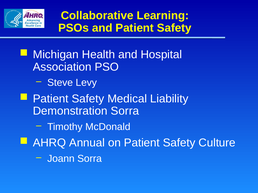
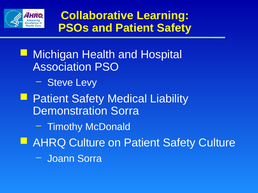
AHRQ Annual: Annual -> Culture (87, 143)
